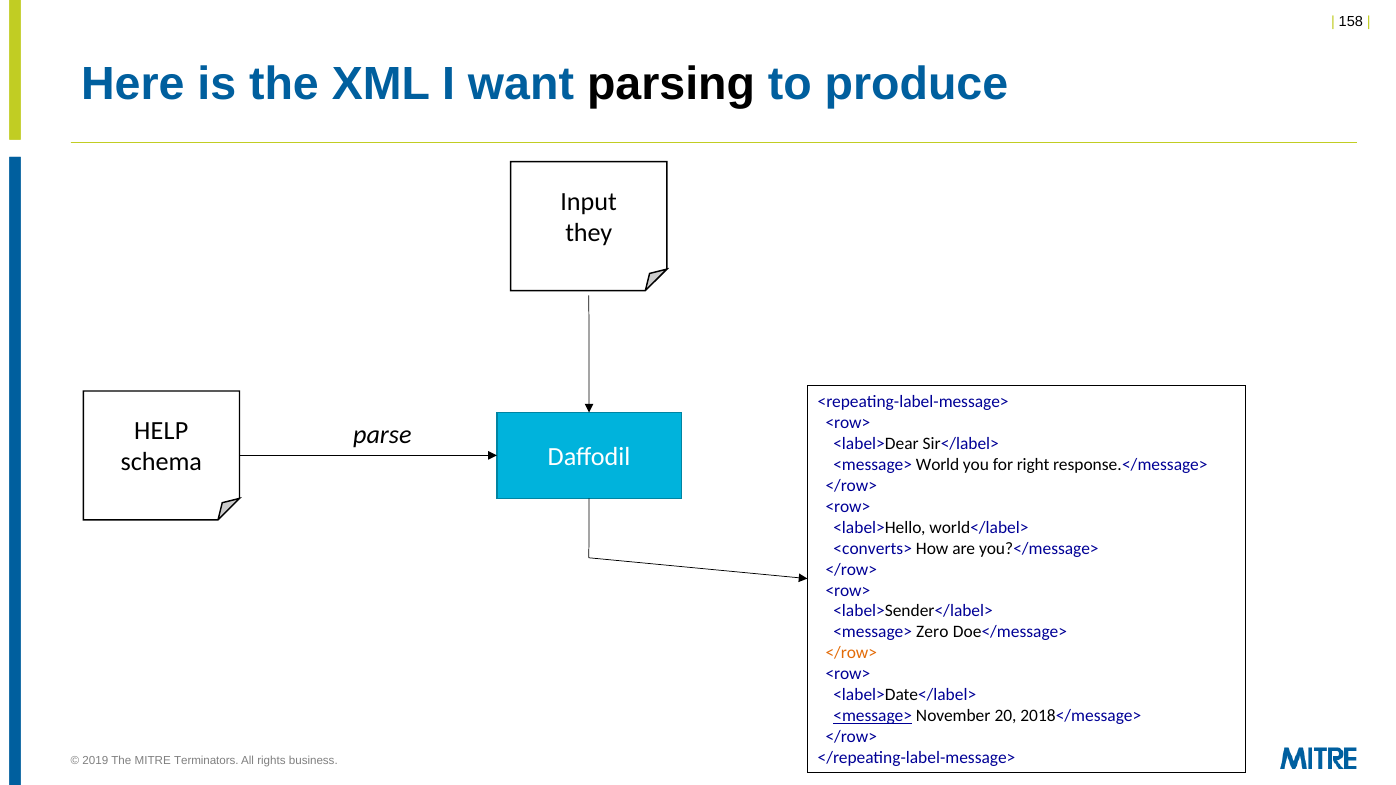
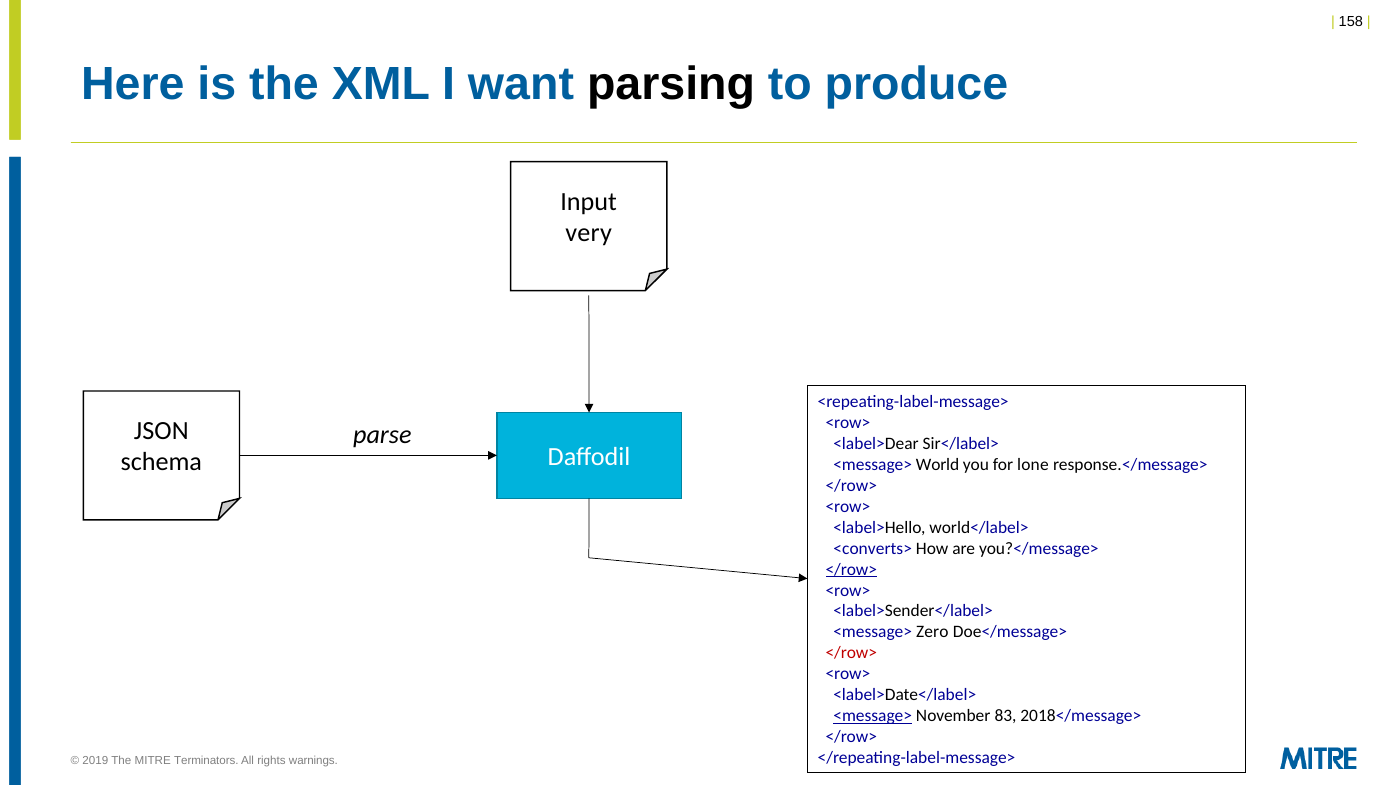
they: they -> very (589, 233)
HELP: HELP -> JSON (161, 431)
right: right -> lone (1033, 465)
</row> underline: none -> present (851, 570)
</row> colour: orange -> red (851, 653)
20: 20 -> 83 (1005, 716)
business: business -> warnings (313, 761)
